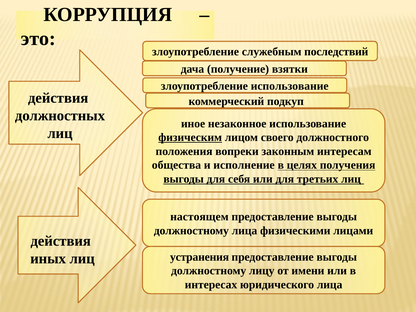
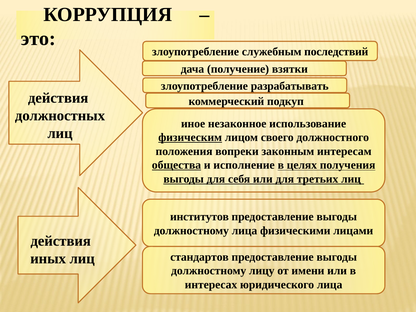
злоупотребление использование: использование -> разрабатывать (290, 86)
общества underline: none -> present (176, 165)
настоящем: настоящем -> институтов (200, 217)
устранения: устранения -> стандартов (199, 257)
